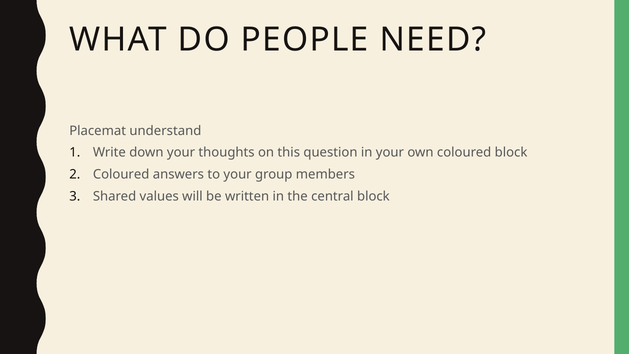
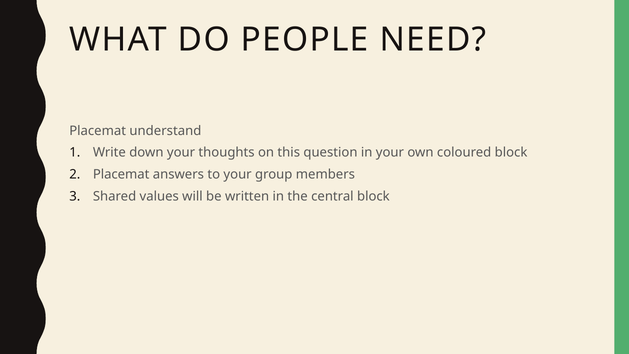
Coloured: Coloured -> Placemat (121, 174)
